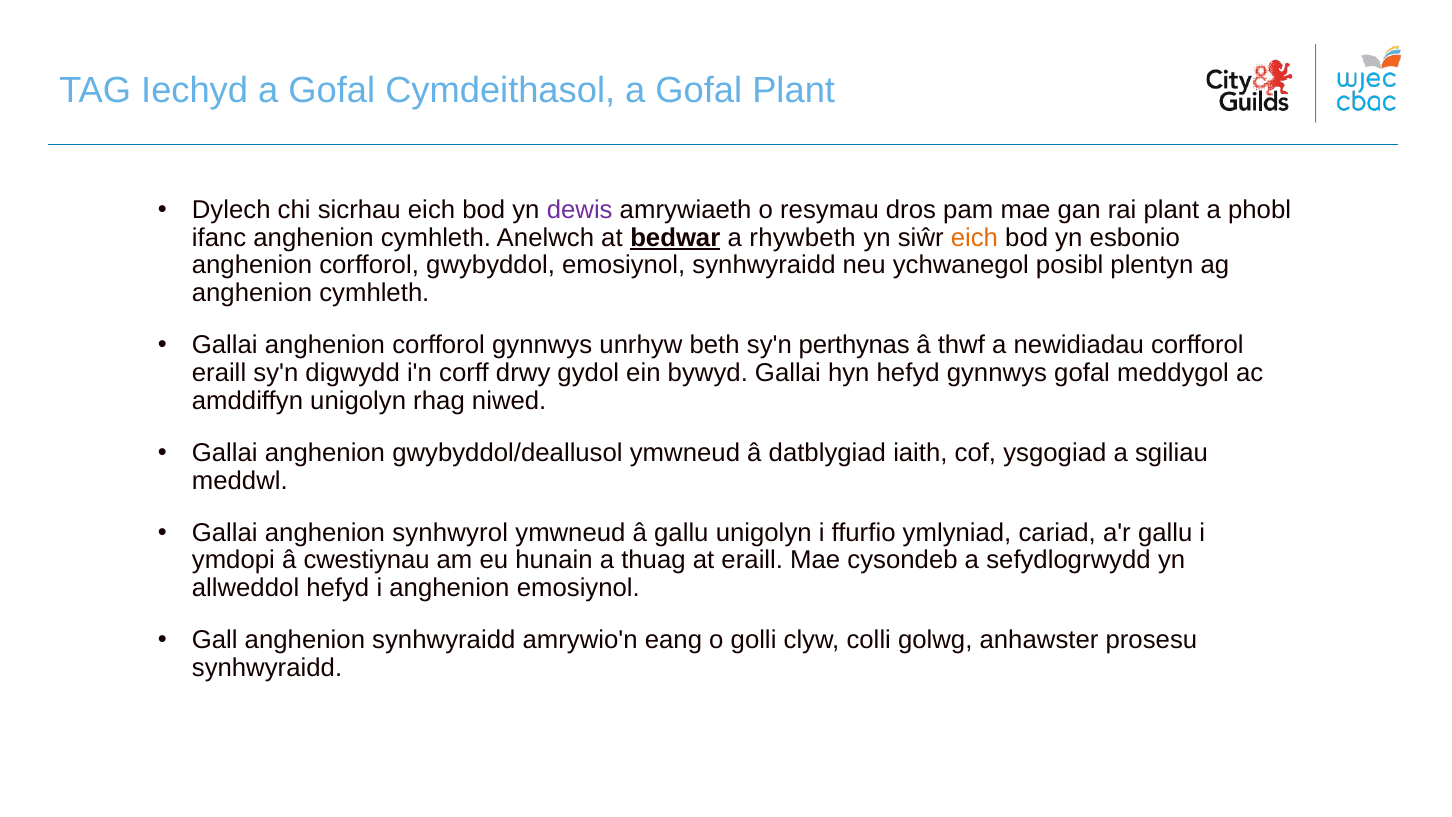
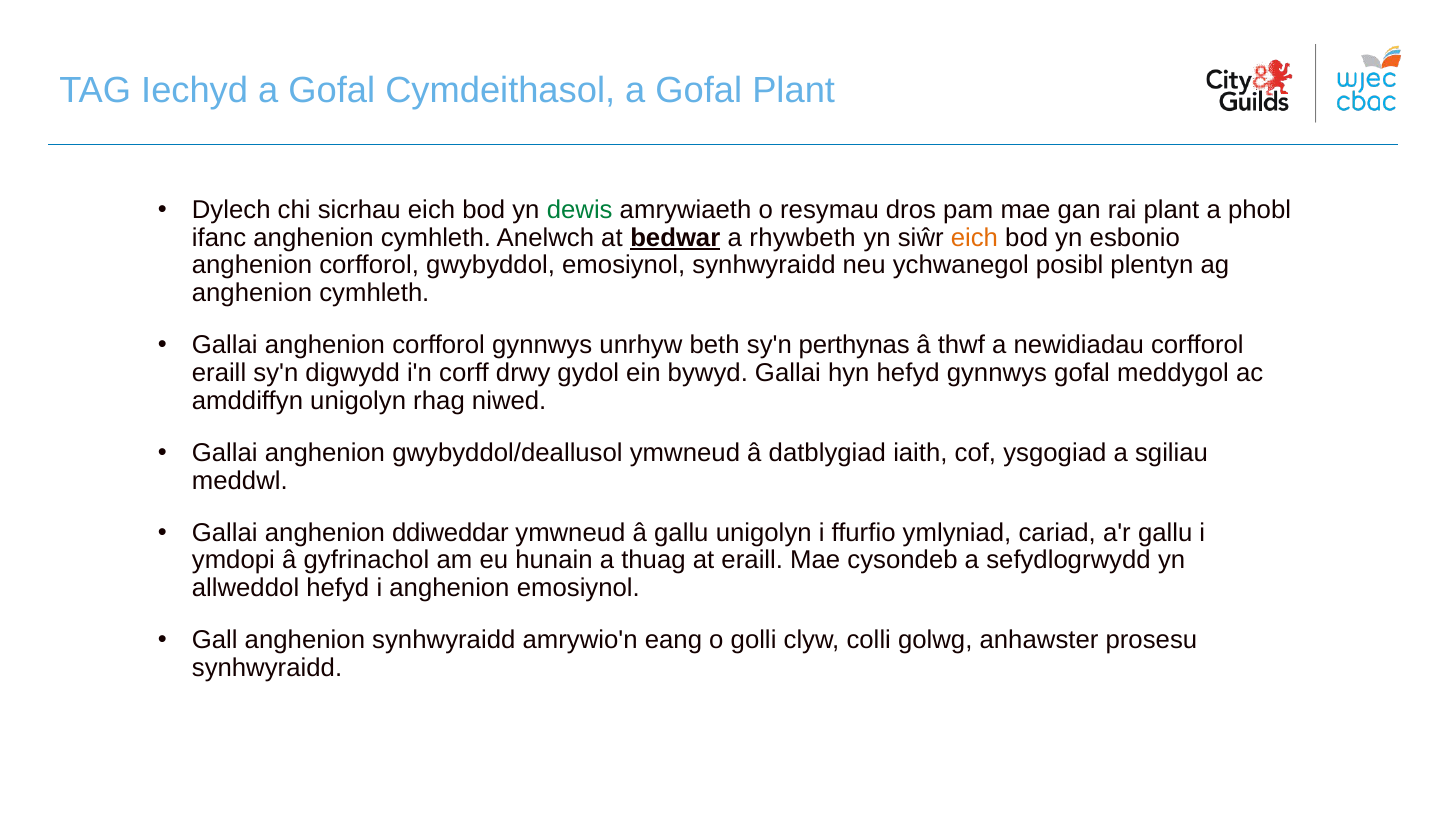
dewis colour: purple -> green (580, 210)
synhwyrol: synhwyrol -> ddiweddar (450, 532)
cwestiynau: cwestiynau -> gyfrinachol (366, 560)
